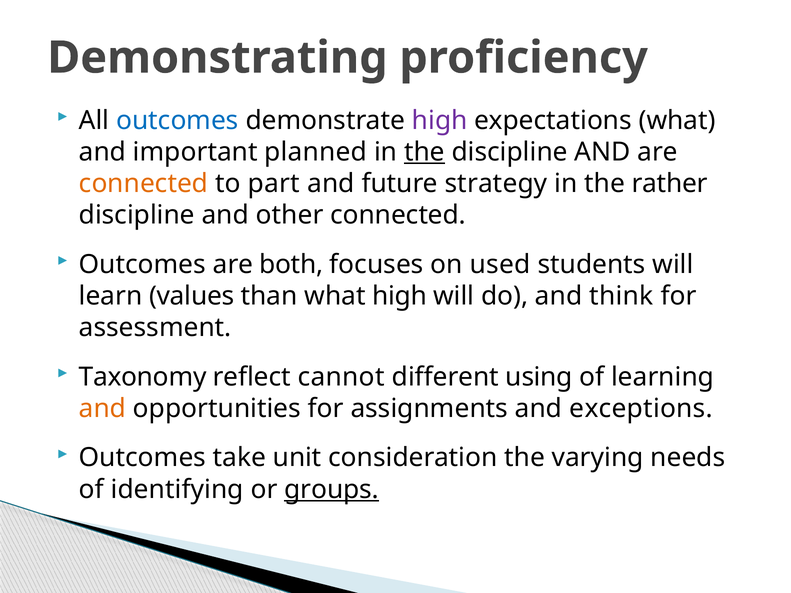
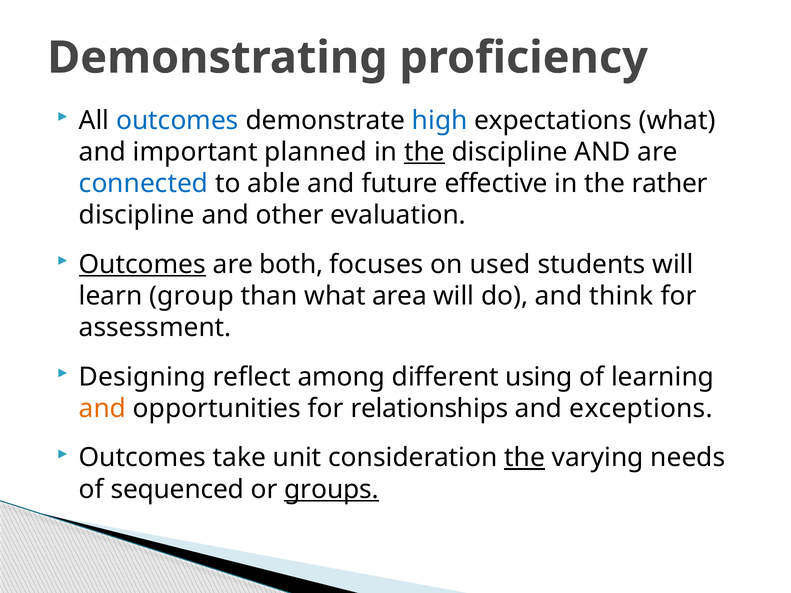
high colour: purple -> blue (440, 120)
connected colour: orange -> blue (144, 184)
part: part -> able (274, 184)
strategy: strategy -> effective (496, 184)
other connected: connected -> evaluation (398, 215)
Outcomes underline: none -> present (142, 265)
values: values -> group (191, 296)
what high: high -> area (400, 296)
Taxonomy: Taxonomy -> Designing (142, 377)
cannot: cannot -> among (341, 377)
assignments: assignments -> relationships (429, 409)
the underline: none -> present (525, 458)
identifying: identifying -> sequenced (177, 490)
